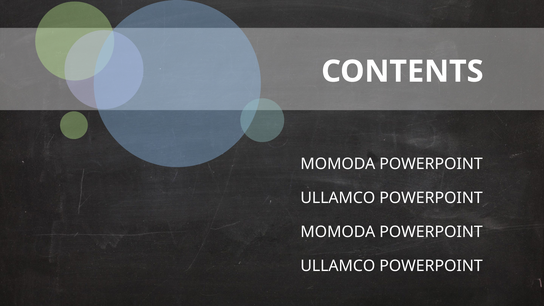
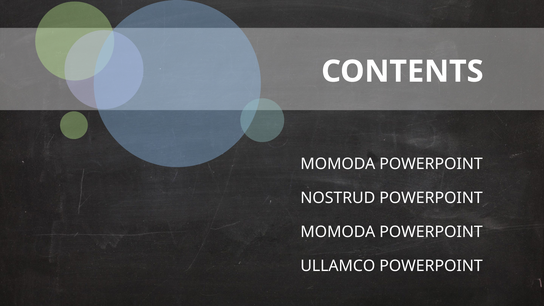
ULLAMCO: ULLAMCO -> NOSTRUD (338, 198)
